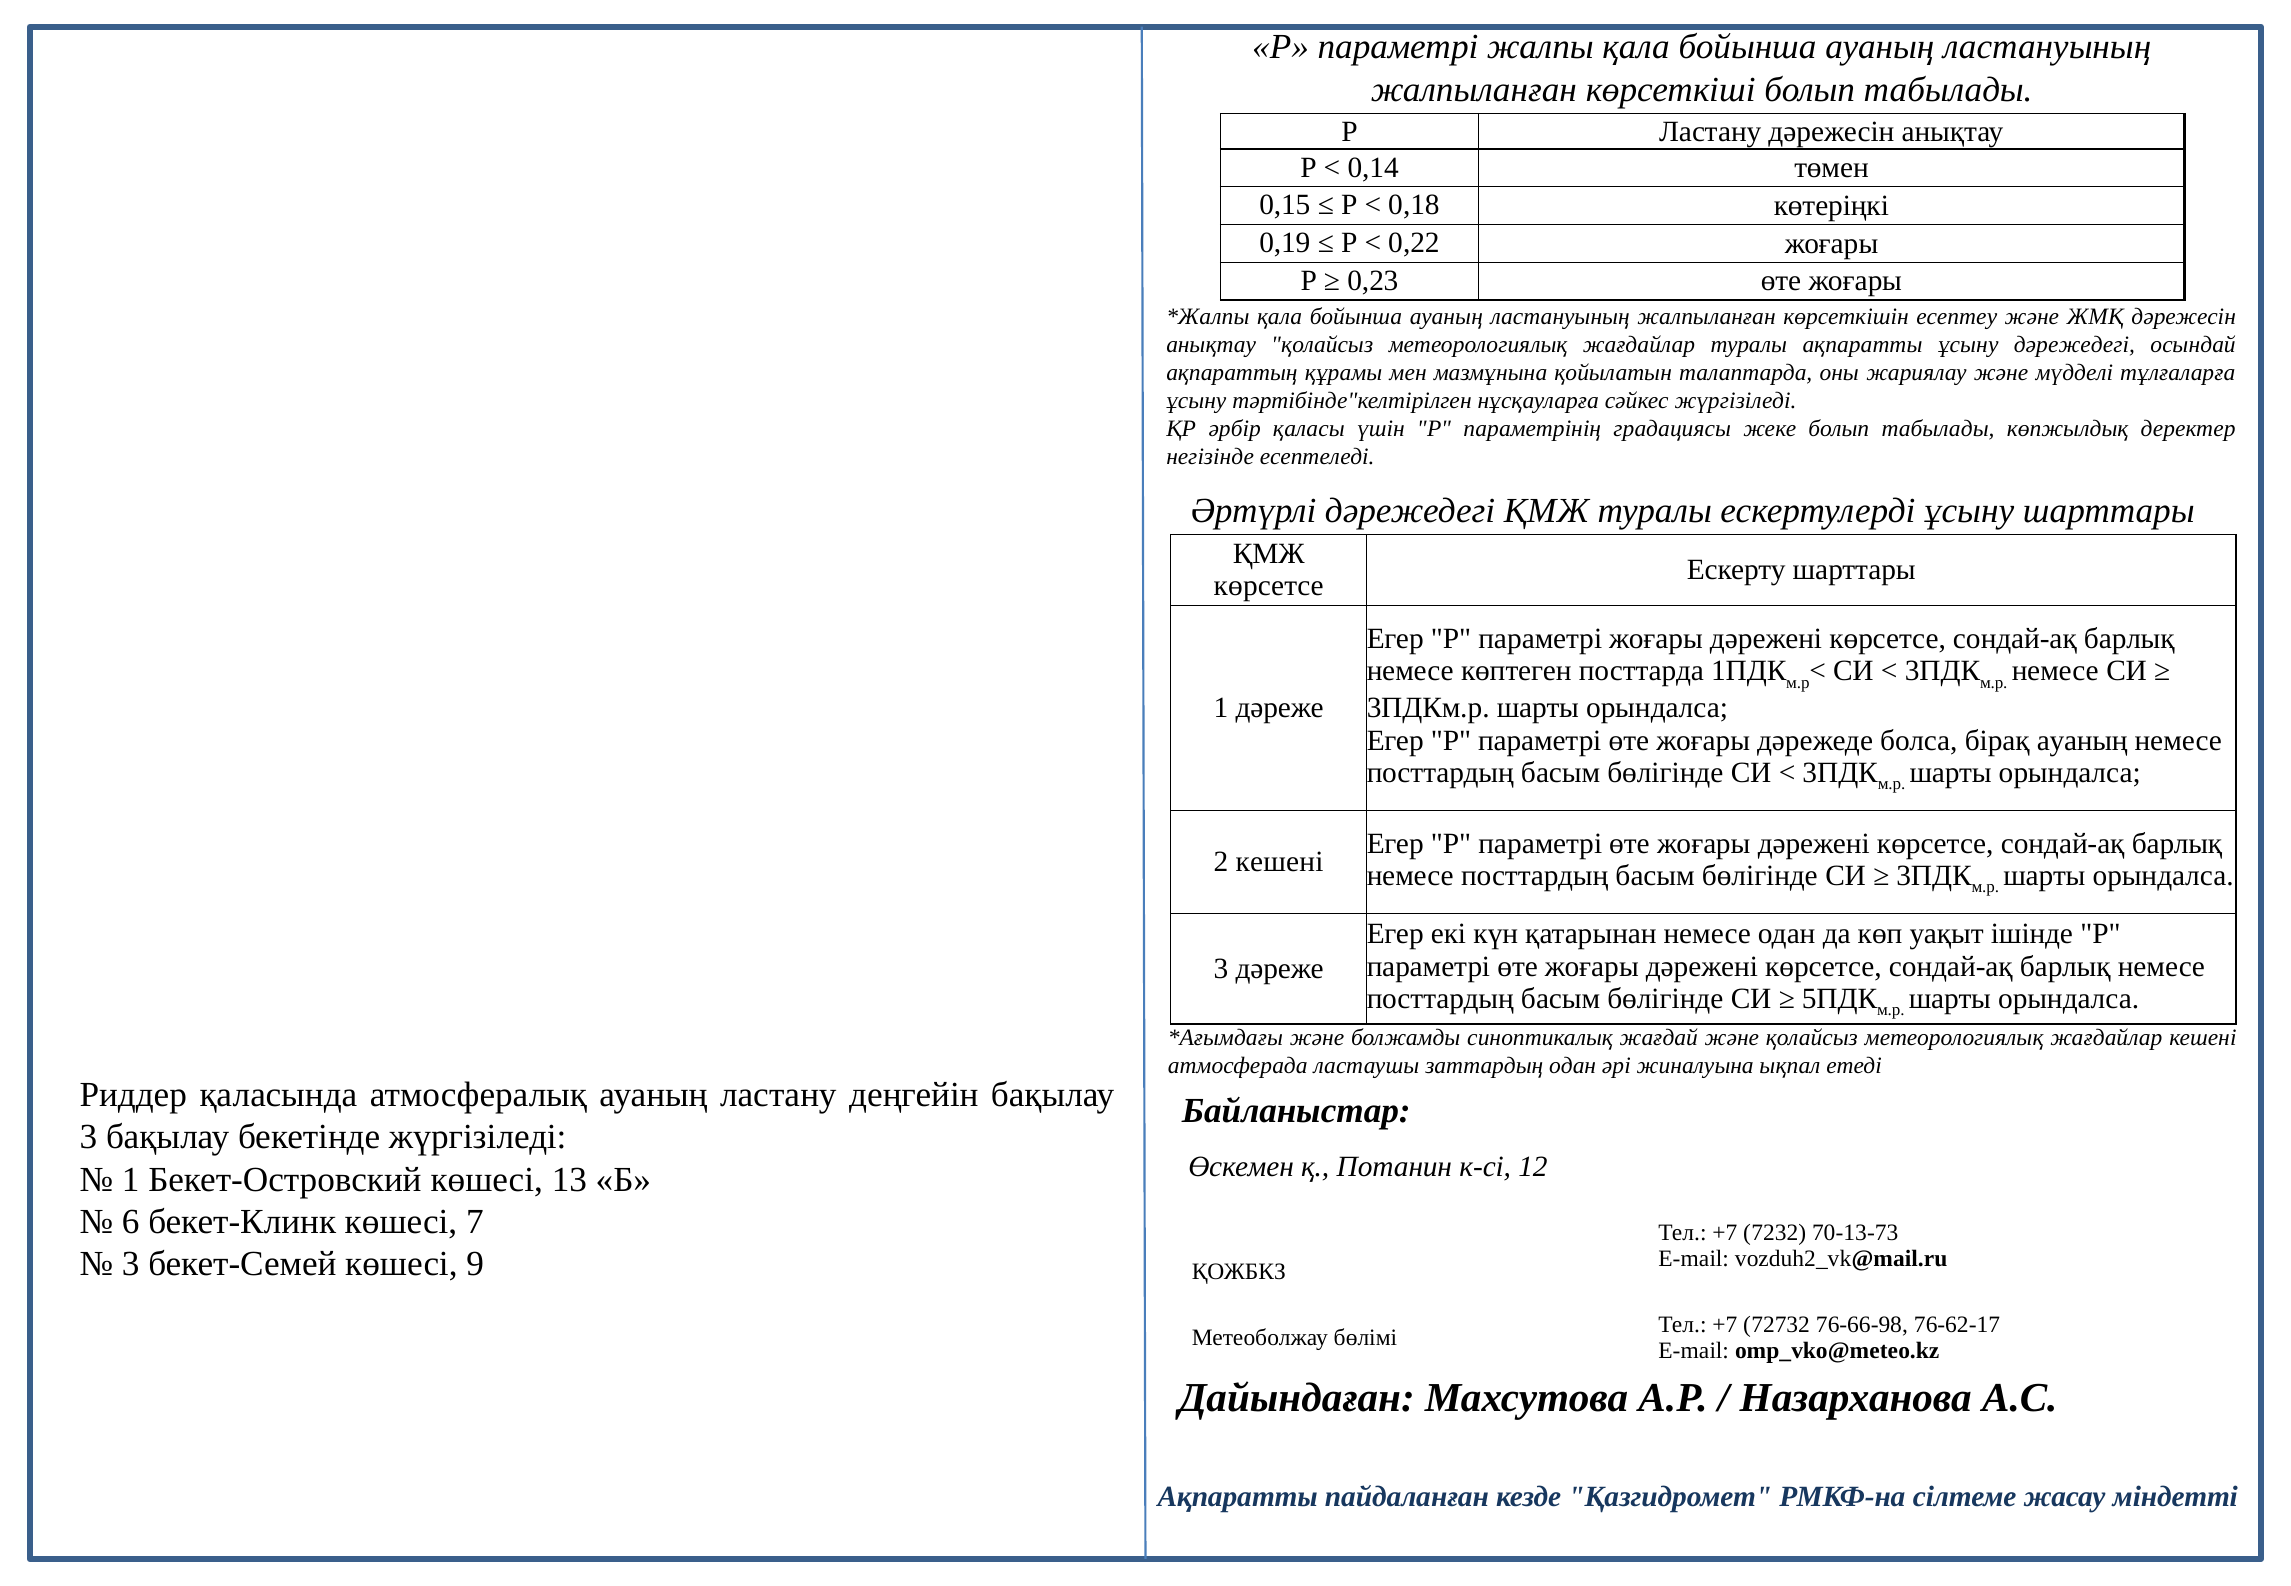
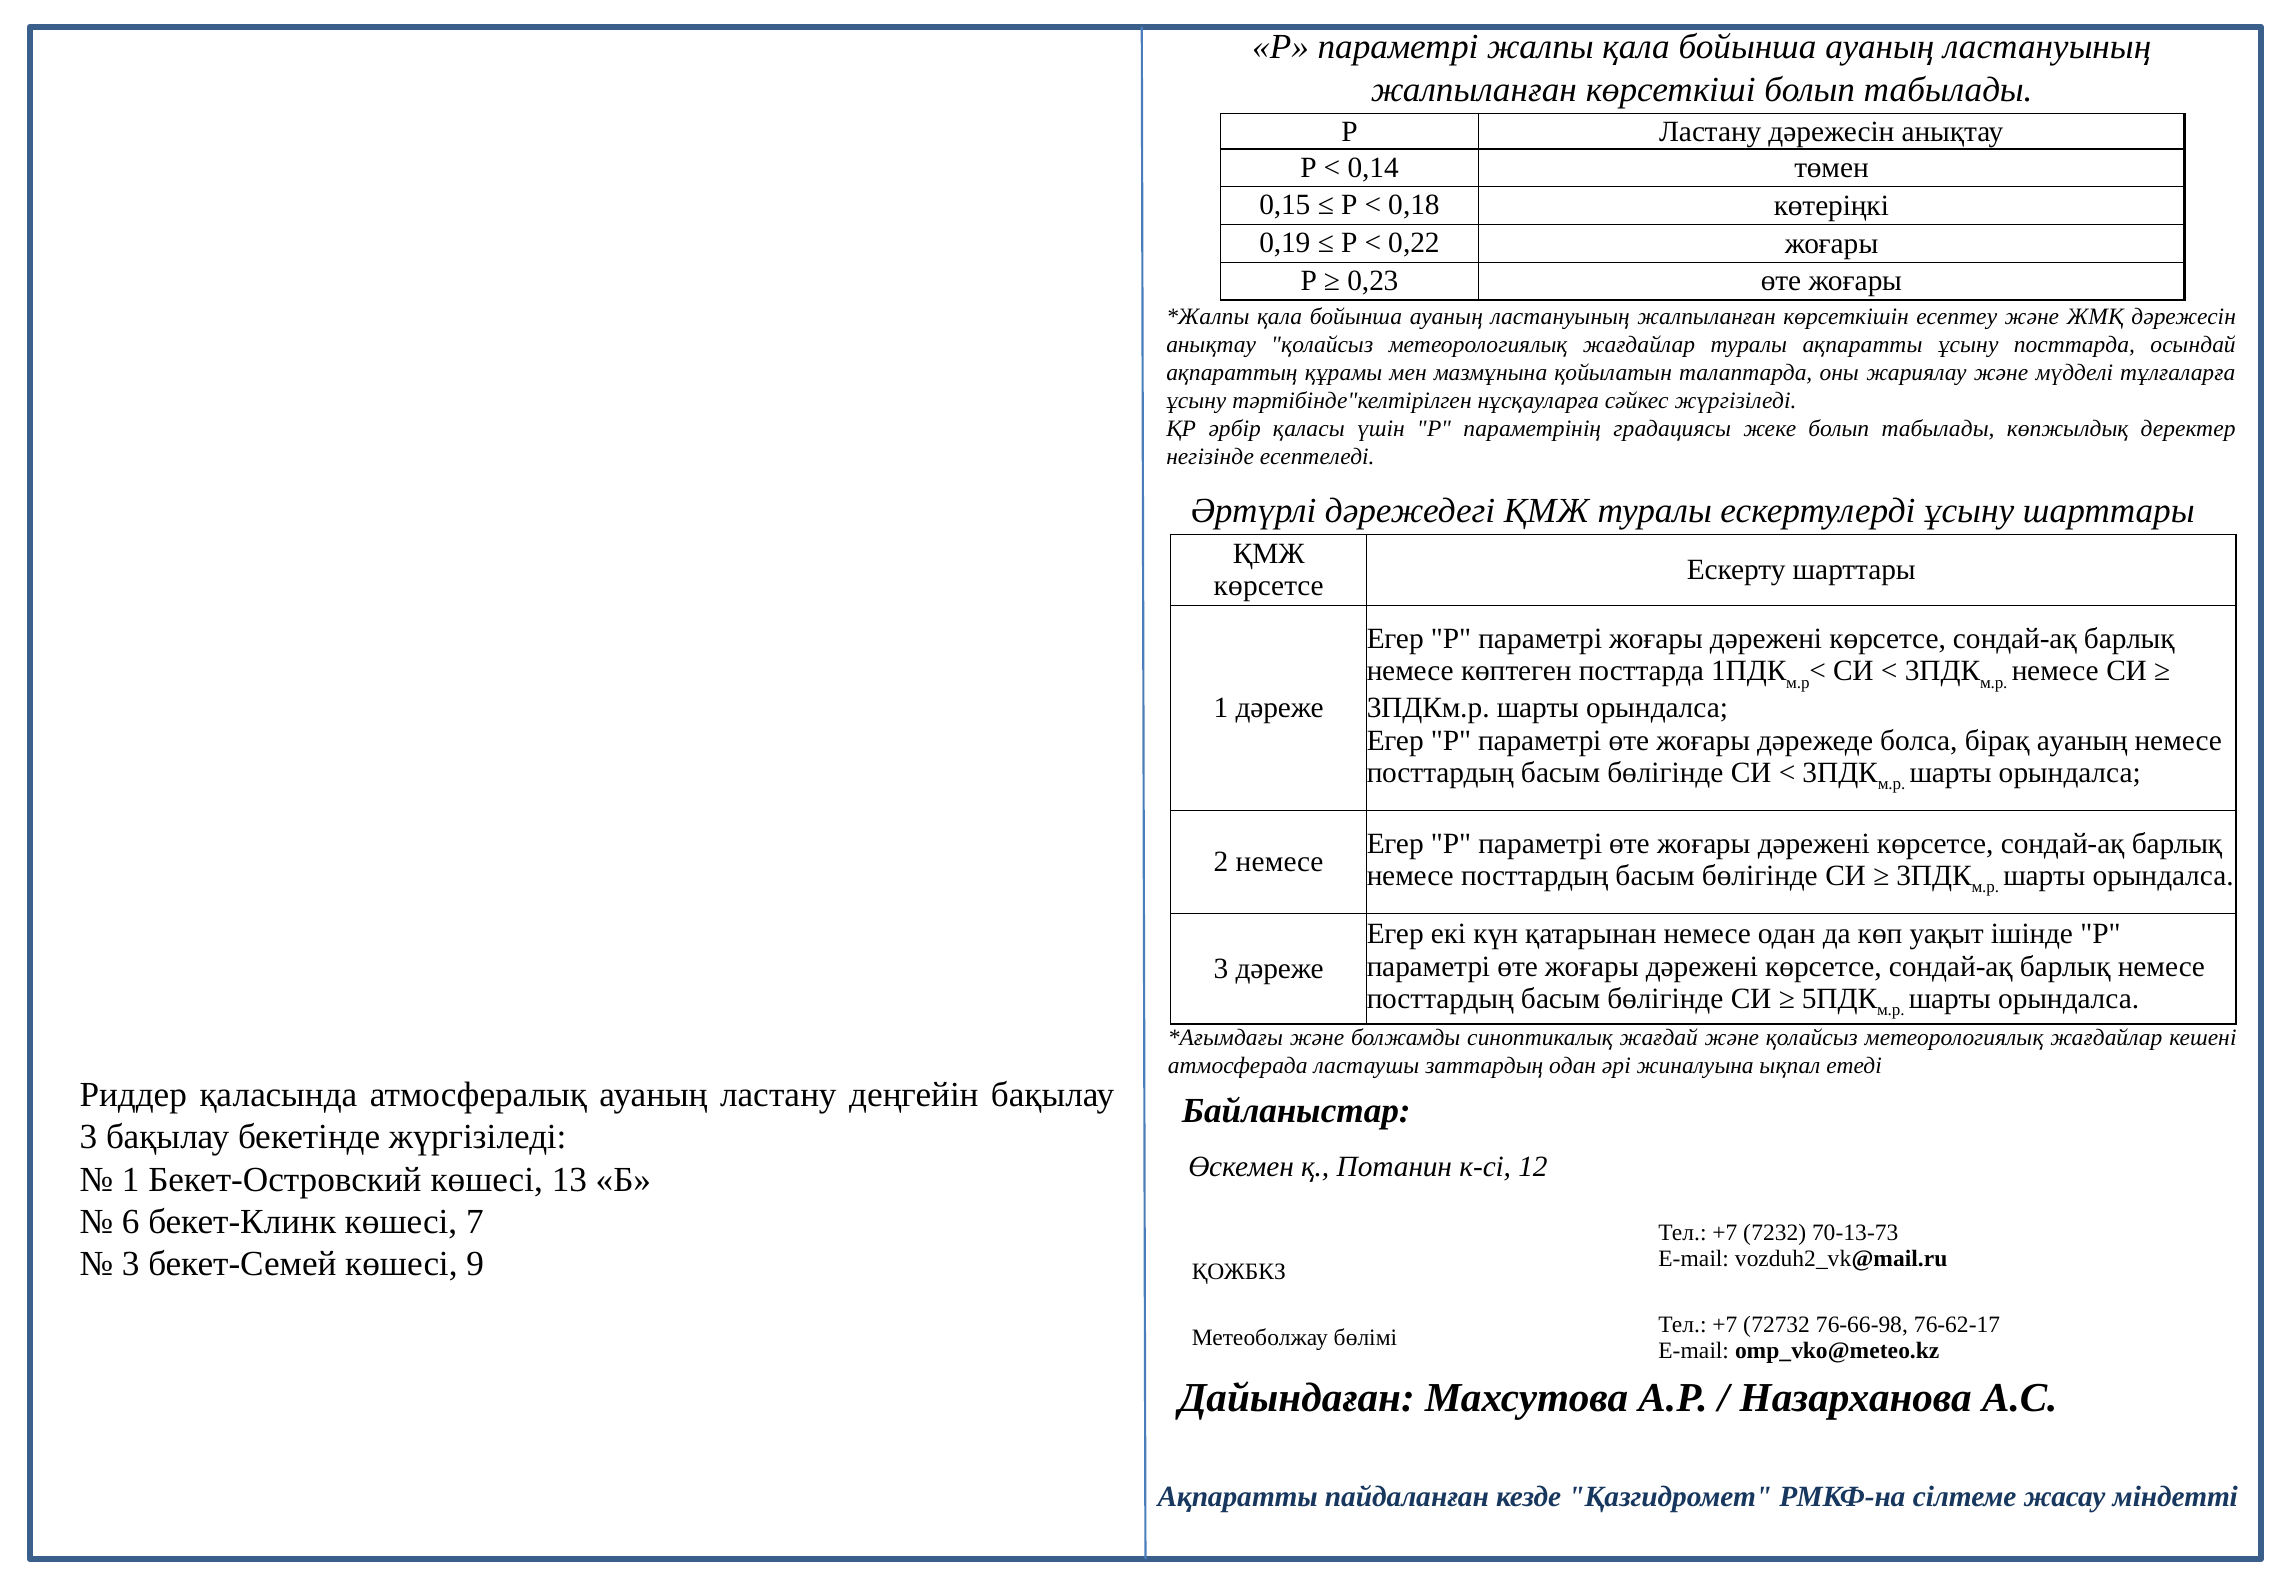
ұсыну дәрежедегі: дәрежедегі -> посттарда (2074, 344)
2 кешені: кешені -> немесе (1279, 862)
